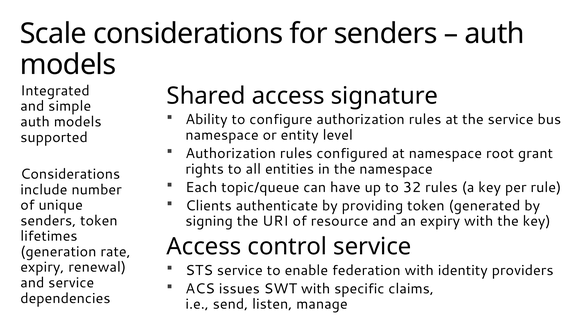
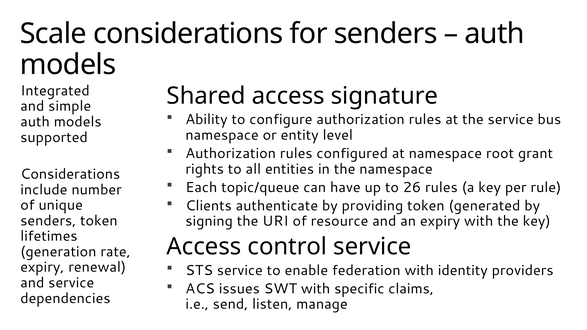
32: 32 -> 26 (412, 187)
